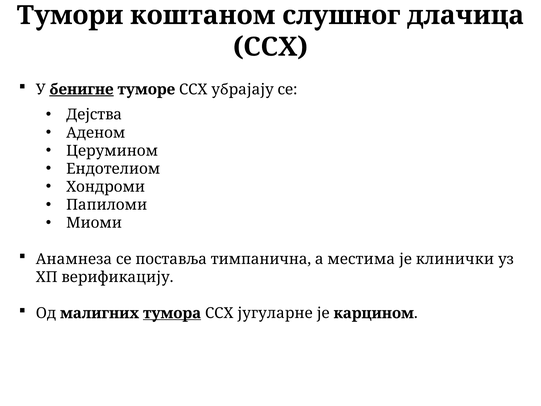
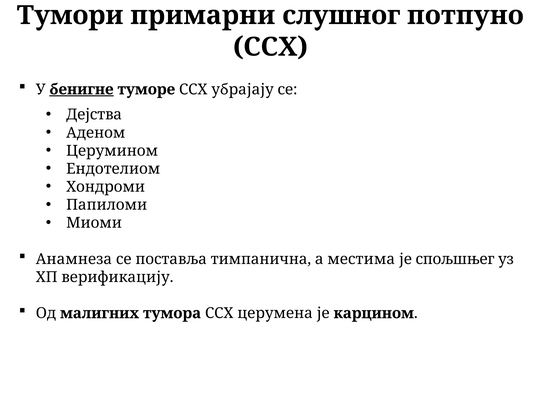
коштаном: коштаном -> примарни (203, 15)
длачица: длачица -> потпуно (465, 15)
клинички: клинички -> спољшњег (455, 259)
тумора underline: present -> none (172, 313)
југуларне: југуларне -> церумена (275, 313)
